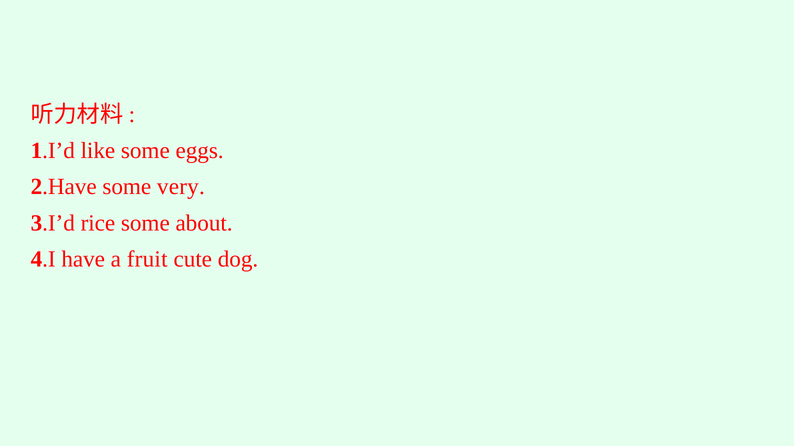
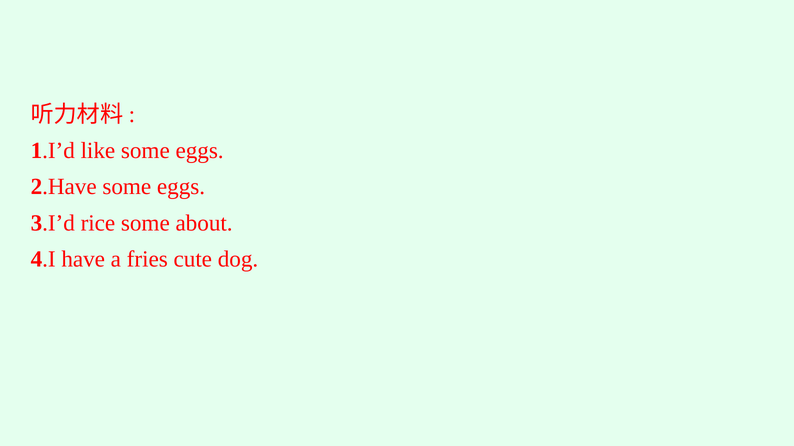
2.Have some very: very -> eggs (181, 187)
fruit: fruit -> fries (147, 259)
